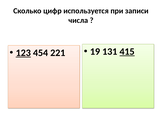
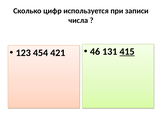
123 underline: present -> none (23, 53)
221: 221 -> 421 (58, 53)
19: 19 -> 46 (95, 52)
